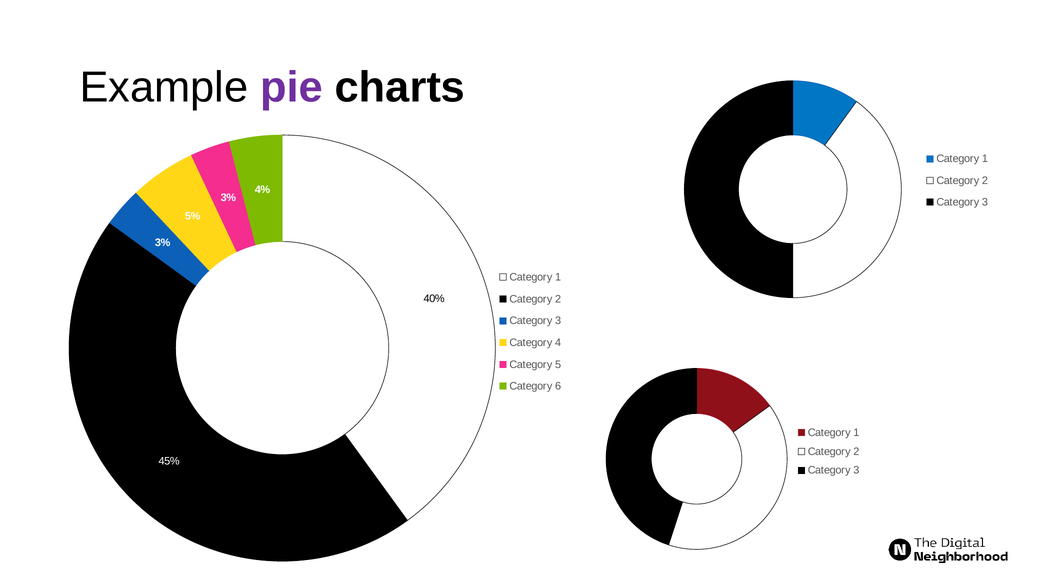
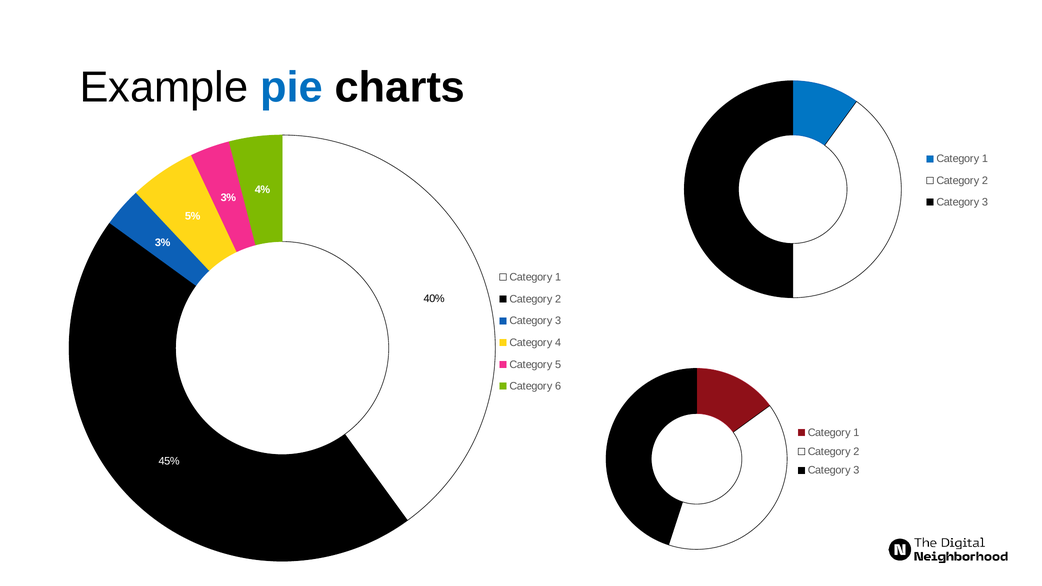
pie colour: purple -> blue (292, 87)
